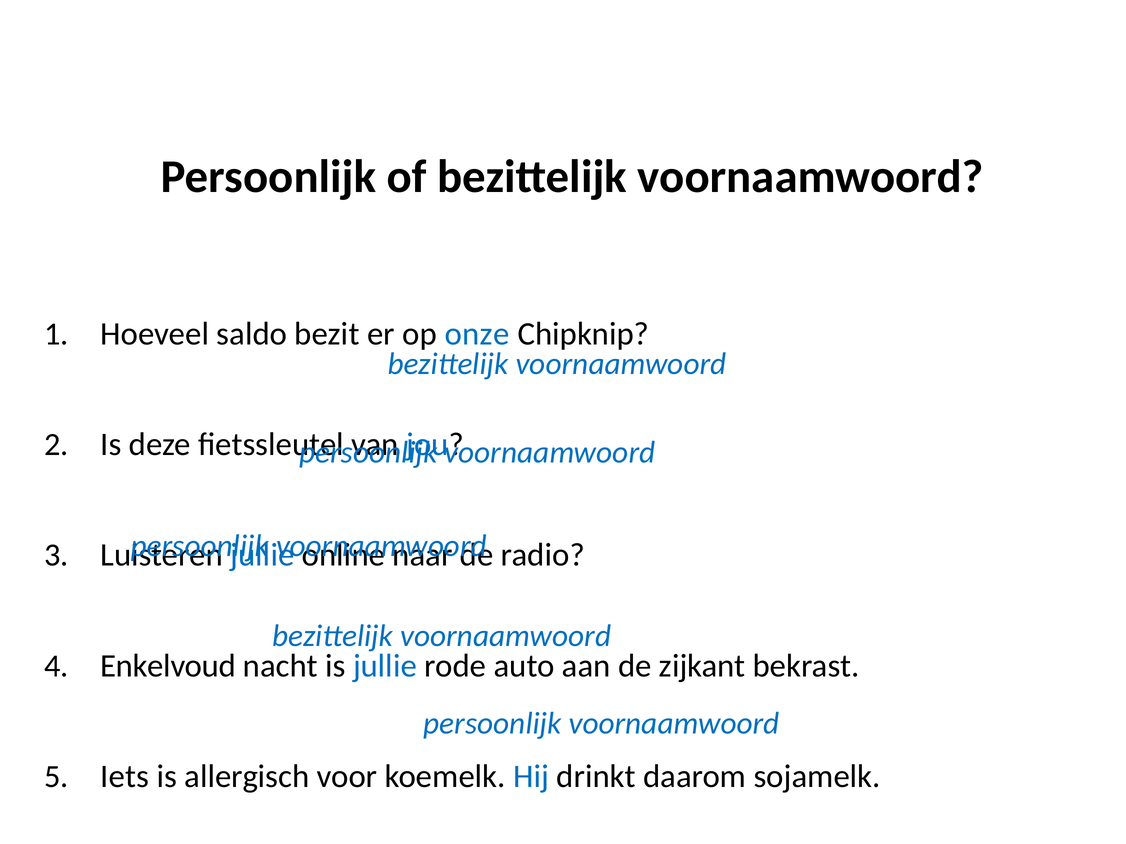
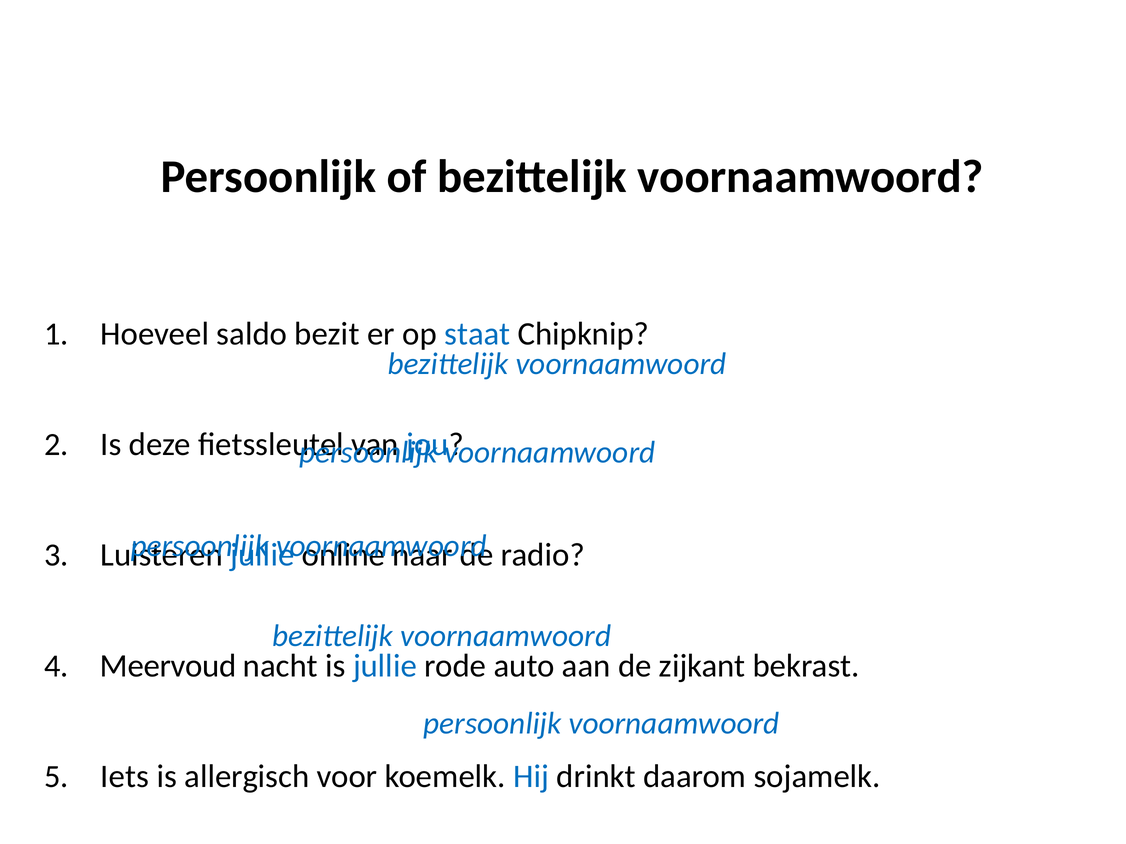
onze: onze -> staat (477, 334)
Enkelvoud: Enkelvoud -> Meervoud (168, 666)
